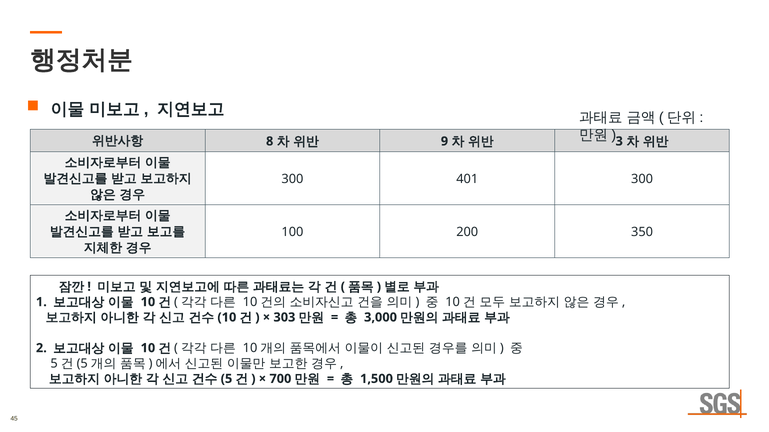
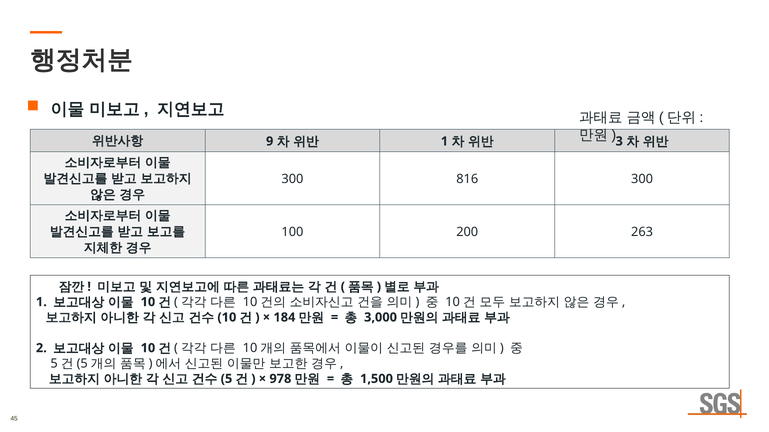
8: 8 -> 9 (270, 141)
9: 9 -> 1 (444, 141)
401: 401 -> 816 (467, 179)
350: 350 -> 263 (642, 232)
303: 303 -> 184 (284, 318)
700: 700 -> 978 (280, 379)
